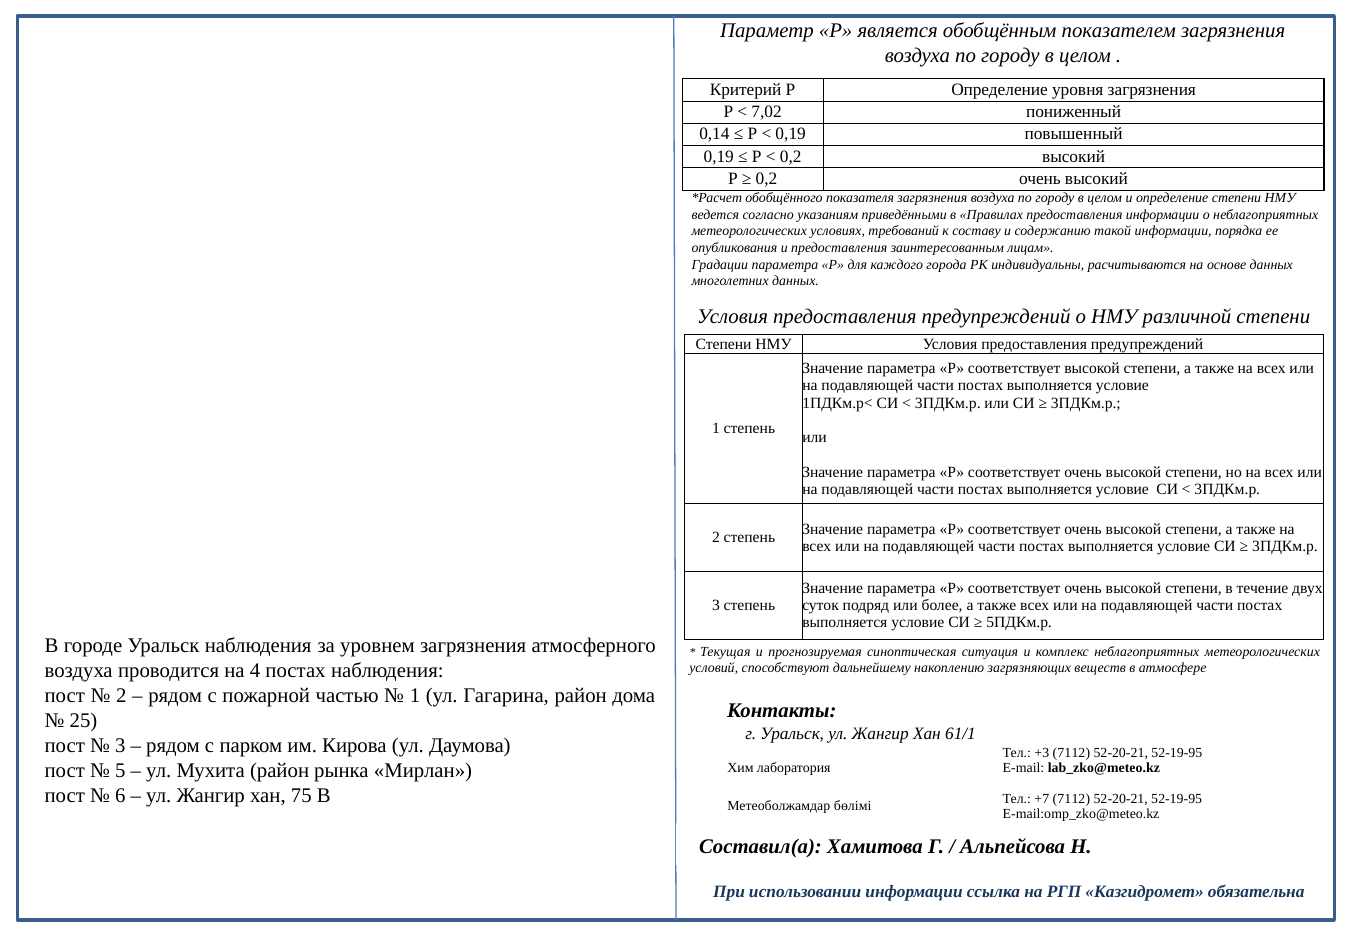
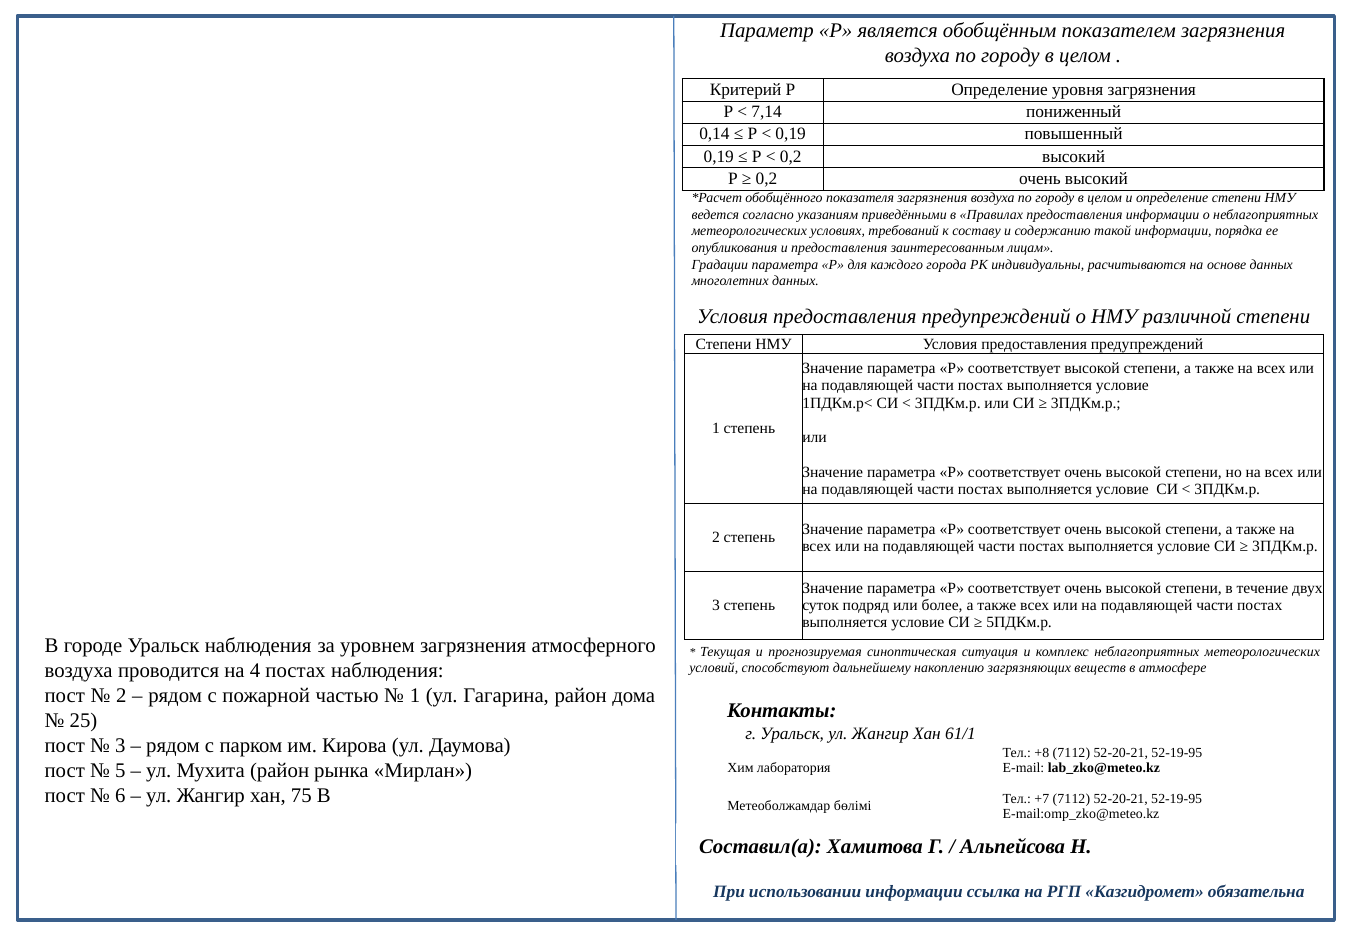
7,02: 7,02 -> 7,14 (767, 112)
+3: +3 -> +8 (1042, 753)
